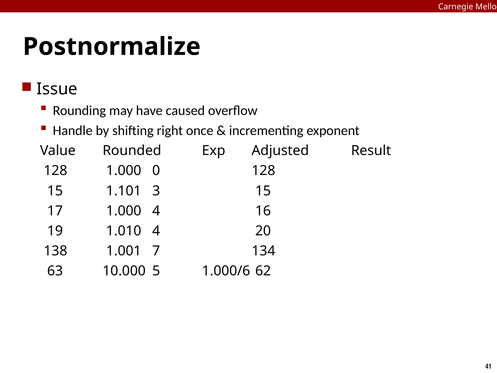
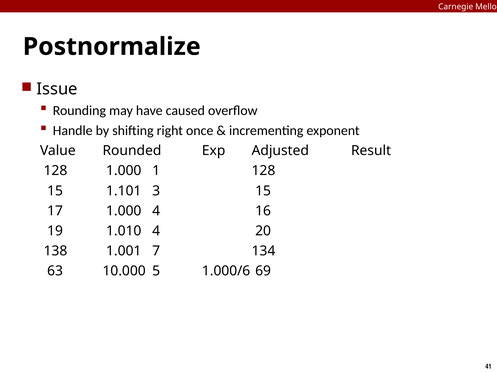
0: 0 -> 1 (156, 171)
62: 62 -> 69 (263, 271)
